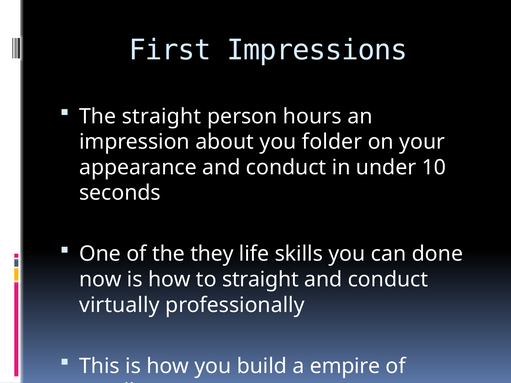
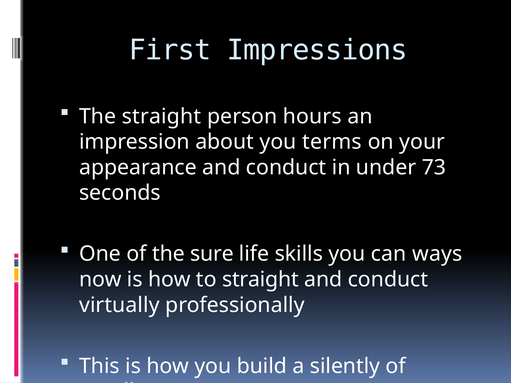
folder: folder -> terms (332, 142)
10: 10 -> 73 (434, 168)
they: they -> sure (212, 254)
done: done -> ways (437, 254)
empire: empire -> silently (345, 366)
